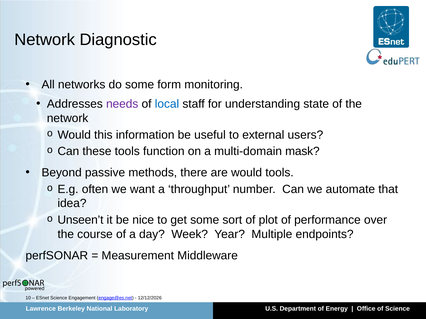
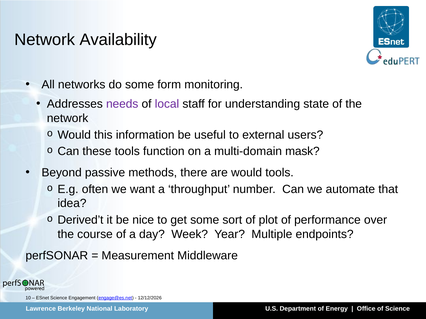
Diagnostic: Diagnostic -> Availability (118, 40)
local colour: blue -> purple (167, 104)
Unseen’t: Unseen’t -> Derived’t (80, 220)
